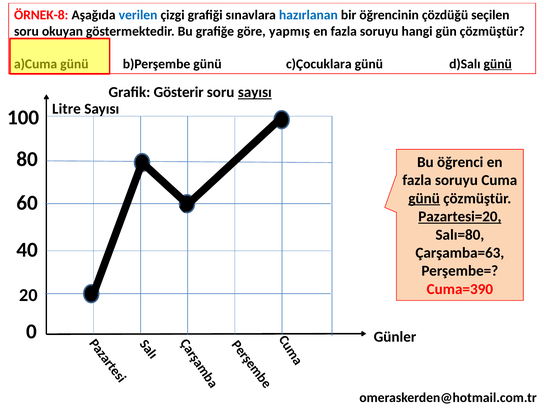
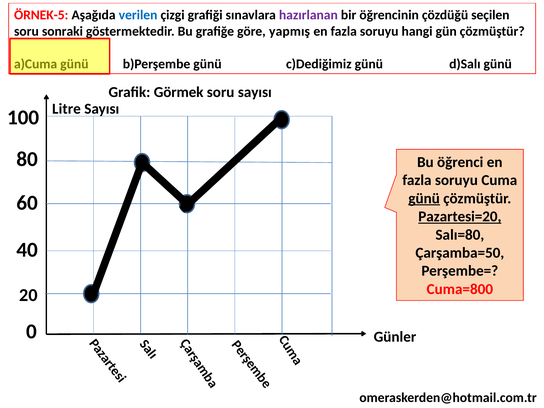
ÖRNEK-8: ÖRNEK-8 -> ÖRNEK-5 (41, 15)
hazırlanan colour: blue -> purple (308, 15)
okuyan: okuyan -> sonraki (62, 31)
c)Çocuklara: c)Çocuklara -> c)Dediğimiz (319, 64)
günü underline: present -> none (498, 64)
Gösterir: Gösterir -> Görmek (179, 92)
sayısı underline: present -> none (255, 92)
Çarşamba=63: Çarşamba=63 -> Çarşamba=50 (460, 253)
Cuma=390: Cuma=390 -> Cuma=800 (460, 289)
